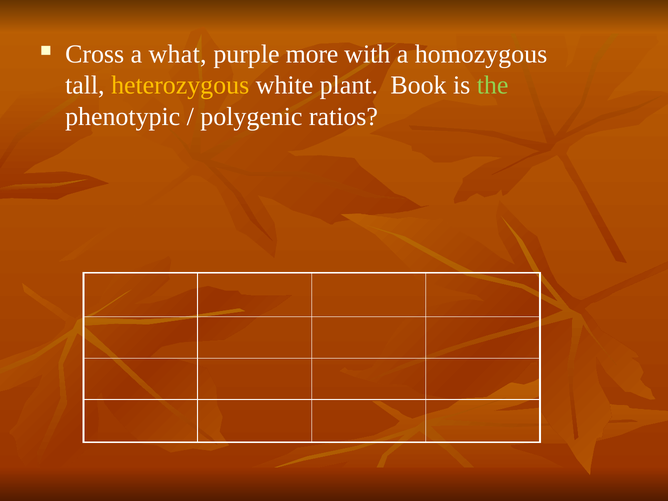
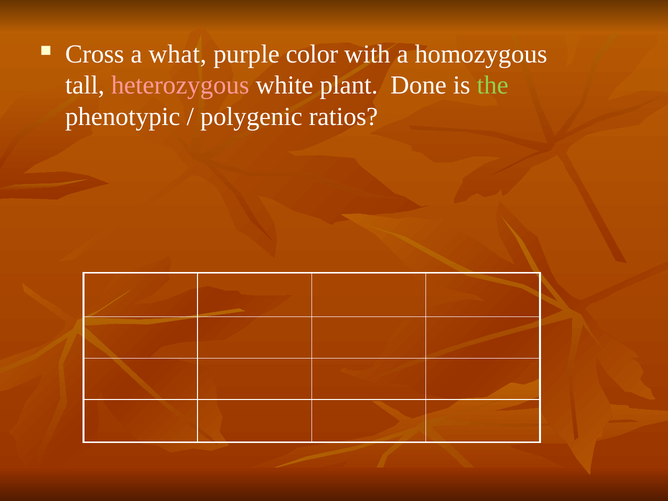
more: more -> color (312, 54)
heterozygous colour: yellow -> pink (180, 85)
Book: Book -> Done (419, 85)
